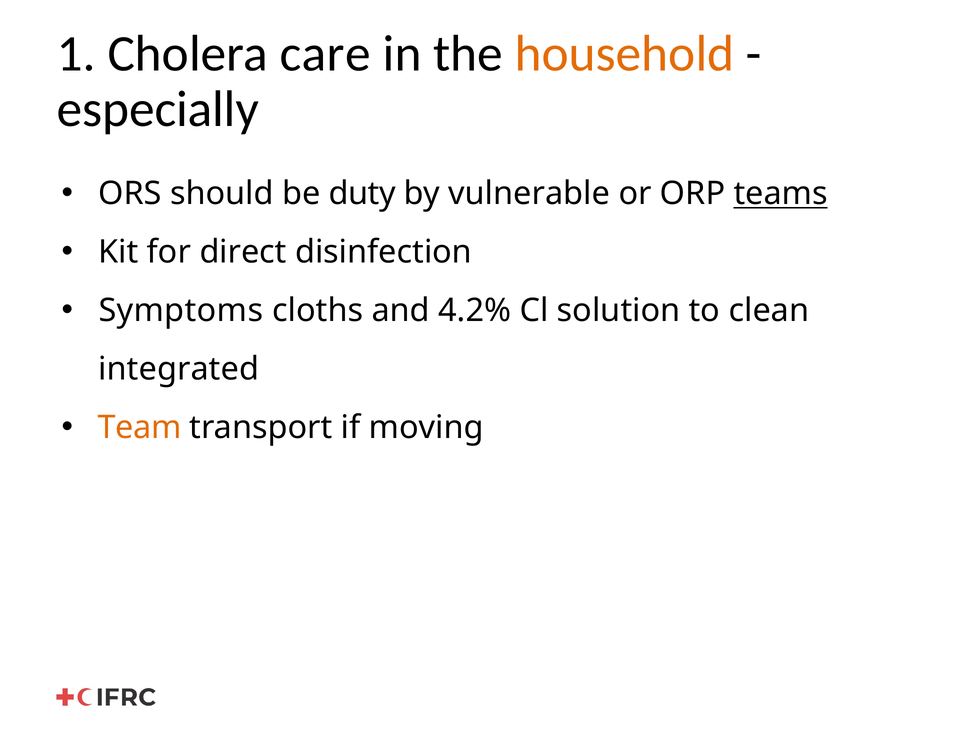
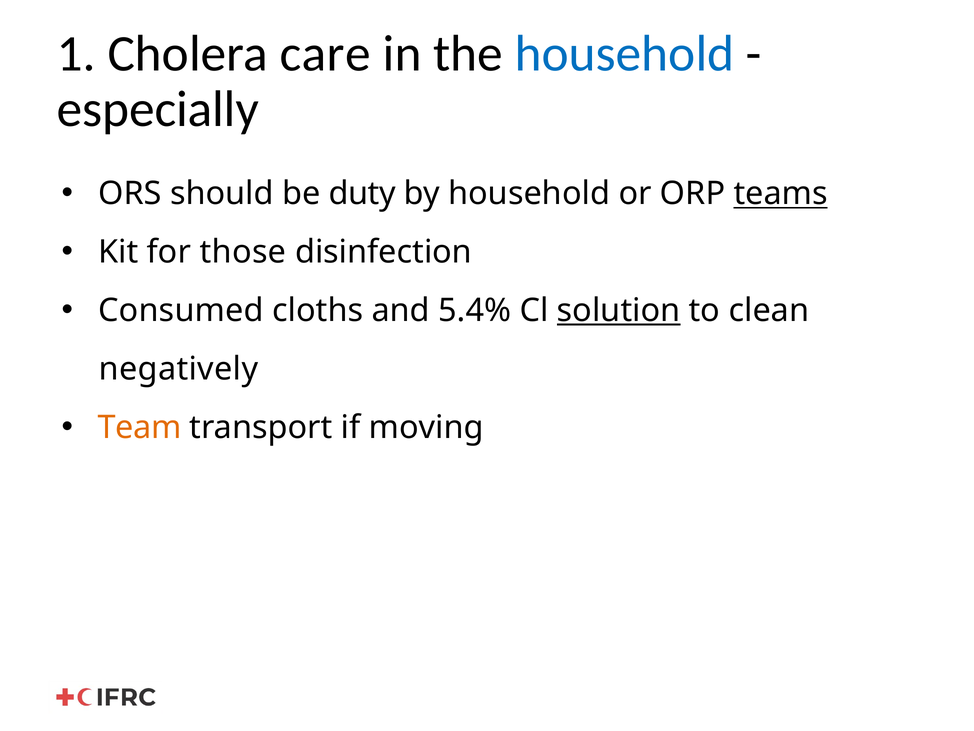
household colour: orange -> blue (624, 54)
by vulnerable: vulnerable -> household (529, 194)
direct: direct -> those (243, 252)
Symptoms: Symptoms -> Consumed (181, 311)
4.2%: 4.2% -> 5.4% (475, 311)
solution underline: none -> present (619, 311)
integrated: integrated -> negatively (179, 369)
